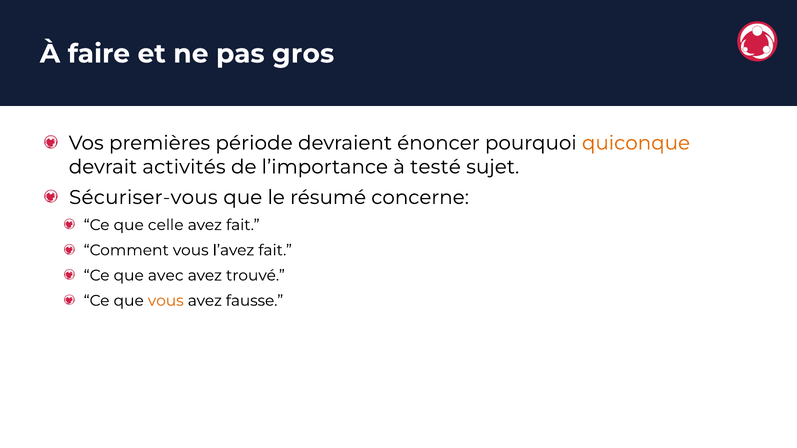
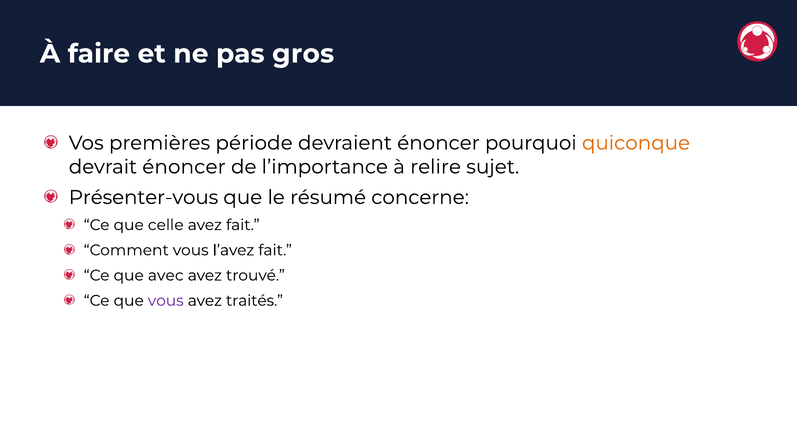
devrait activités: activités -> énoncer (184, 167)
testé: testé -> relire (436, 167)
Sécuriser-vous: Sécuriser-vous -> Présenter-vous (144, 198)
vous colour: orange -> purple (166, 301)
fausse: fausse -> traités (254, 301)
